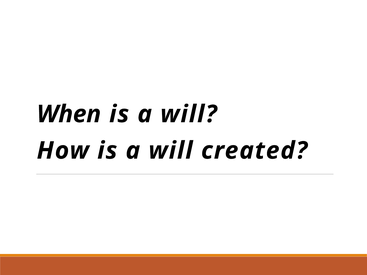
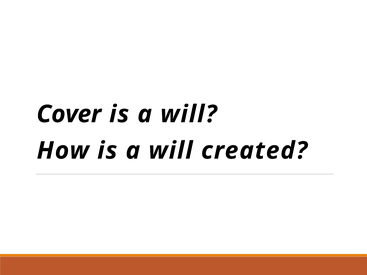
When: When -> Cover (69, 114)
